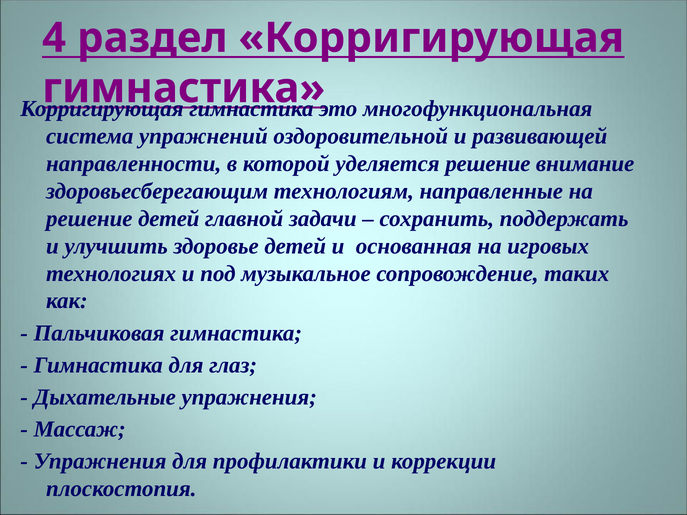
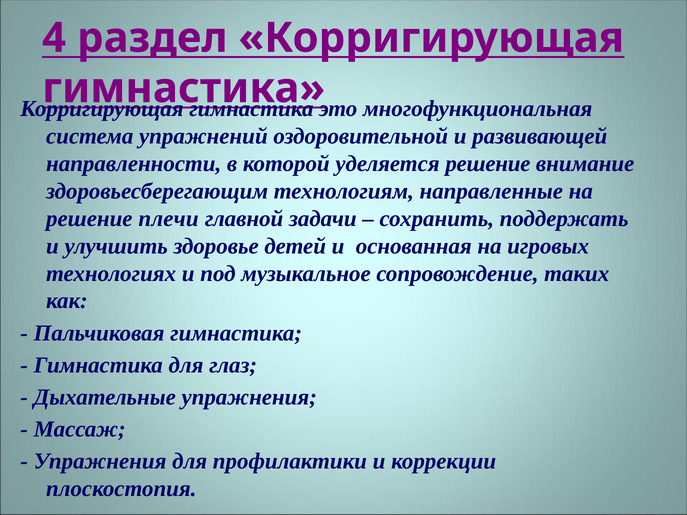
решение детей: детей -> плечи (169, 219)
